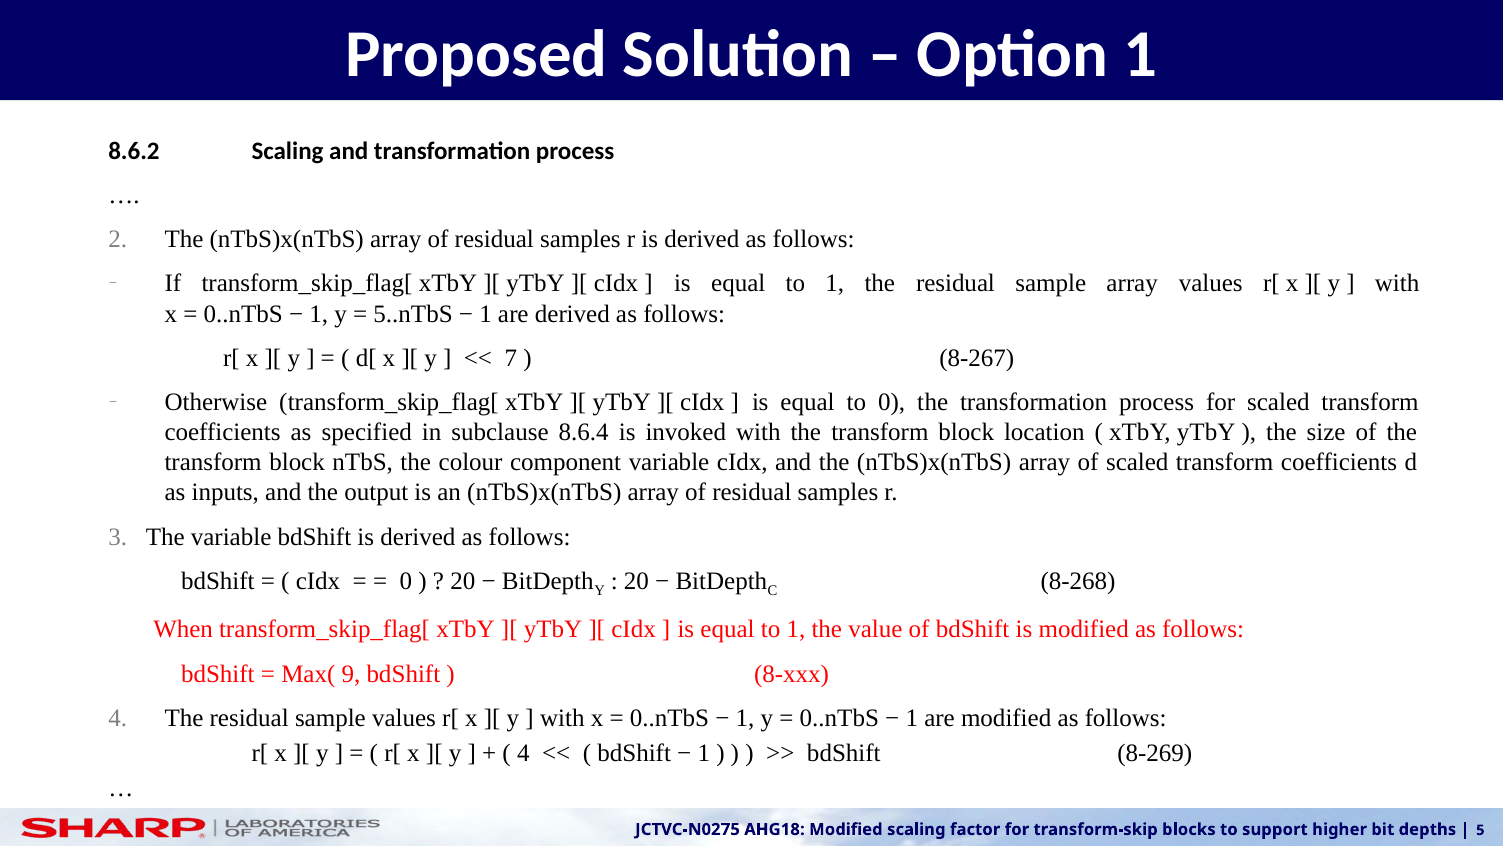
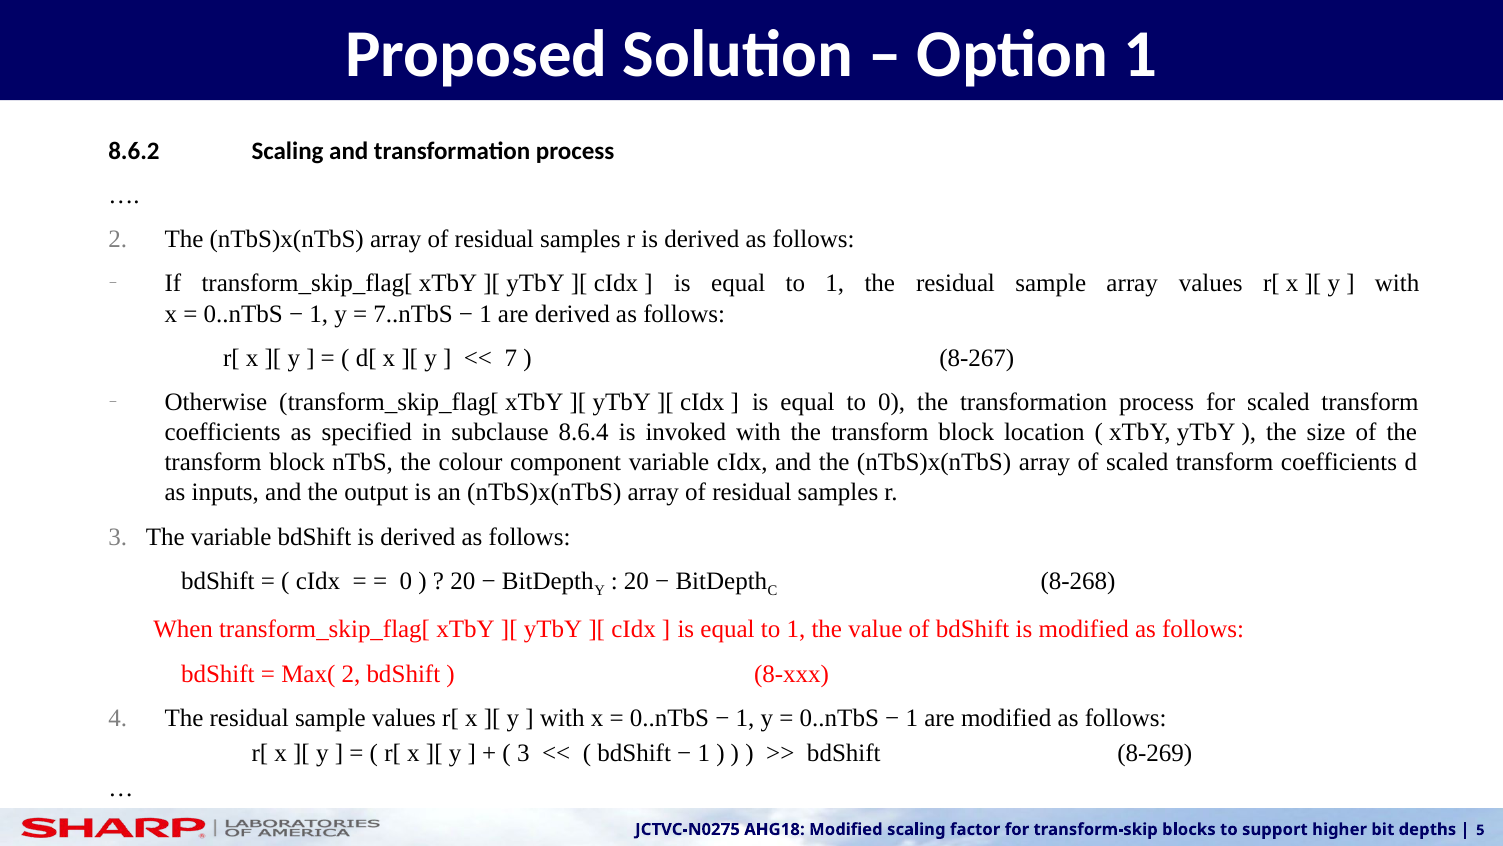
5..nTbS: 5..nTbS -> 7..nTbS (413, 314)
Max( 9: 9 -> 2 (351, 673)
4: 4 -> 3 (523, 753)
